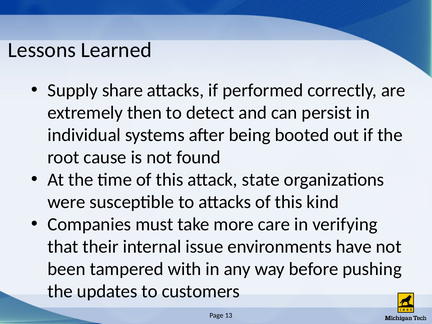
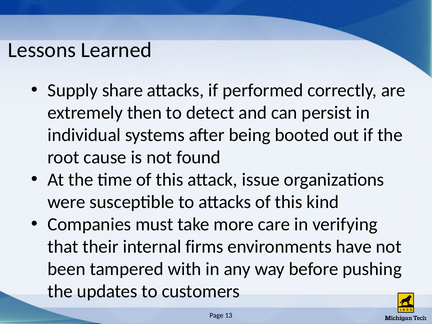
state: state -> issue (261, 180)
issue: issue -> firms (204, 247)
